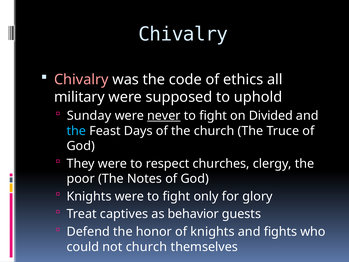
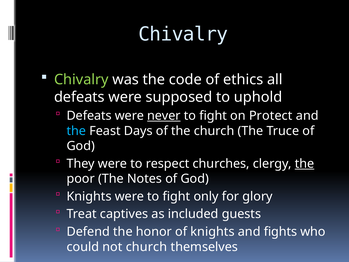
Chivalry colour: pink -> light green (81, 80)
military: military -> defeats (79, 97)
Sunday: Sunday -> Defeats (89, 116)
Divided: Divided -> Protect (271, 116)
the underline: none -> present (304, 163)
behavior: behavior -> included (193, 214)
